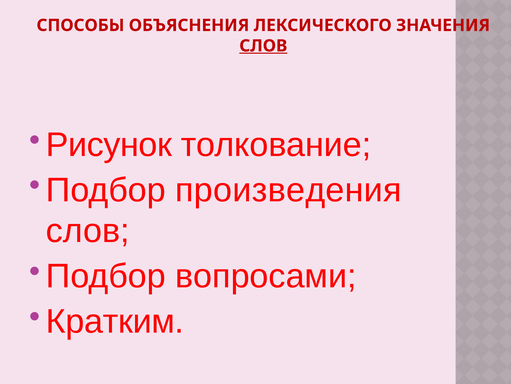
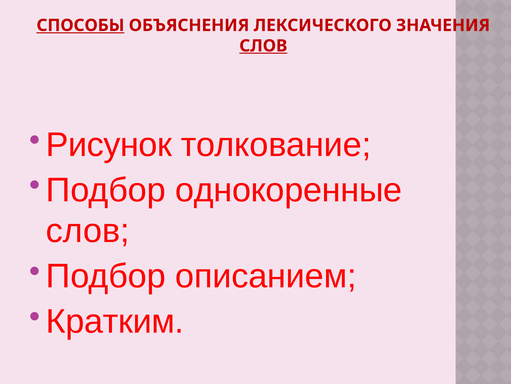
СПОСОБЫ underline: none -> present (80, 25)
произведения: произведения -> однокоренные (289, 190)
вопросами: вопросами -> описанием (266, 276)
